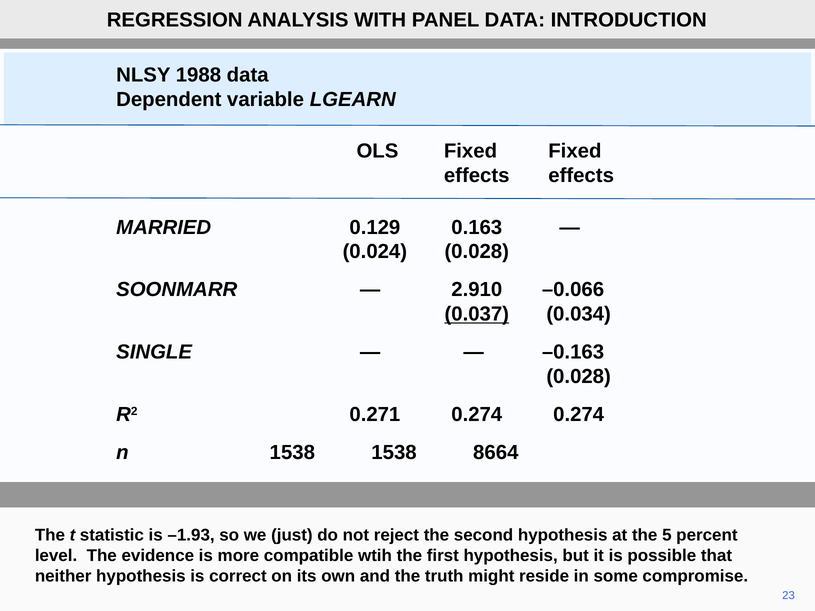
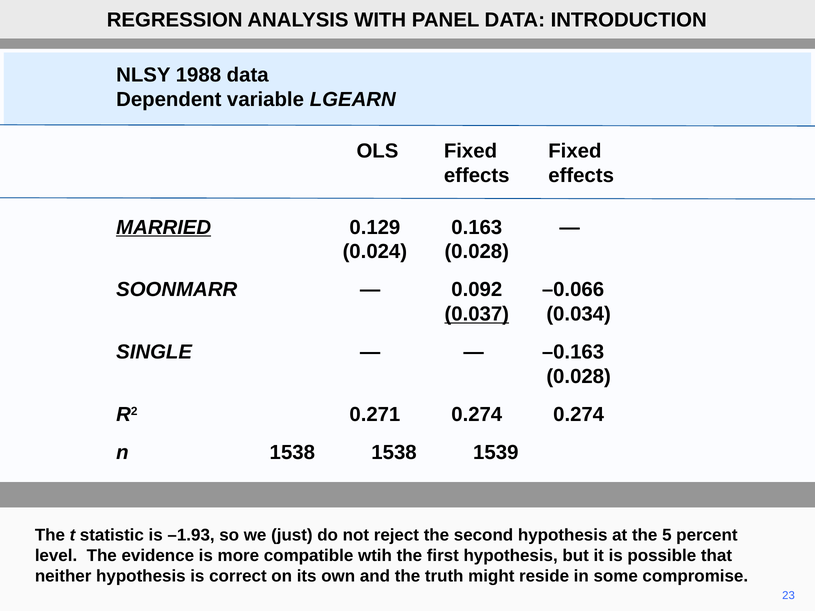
MARRIED underline: none -> present (164, 227)
2.910: 2.910 -> 0.092 (477, 290)
8664: 8664 -> 1539 (496, 453)
